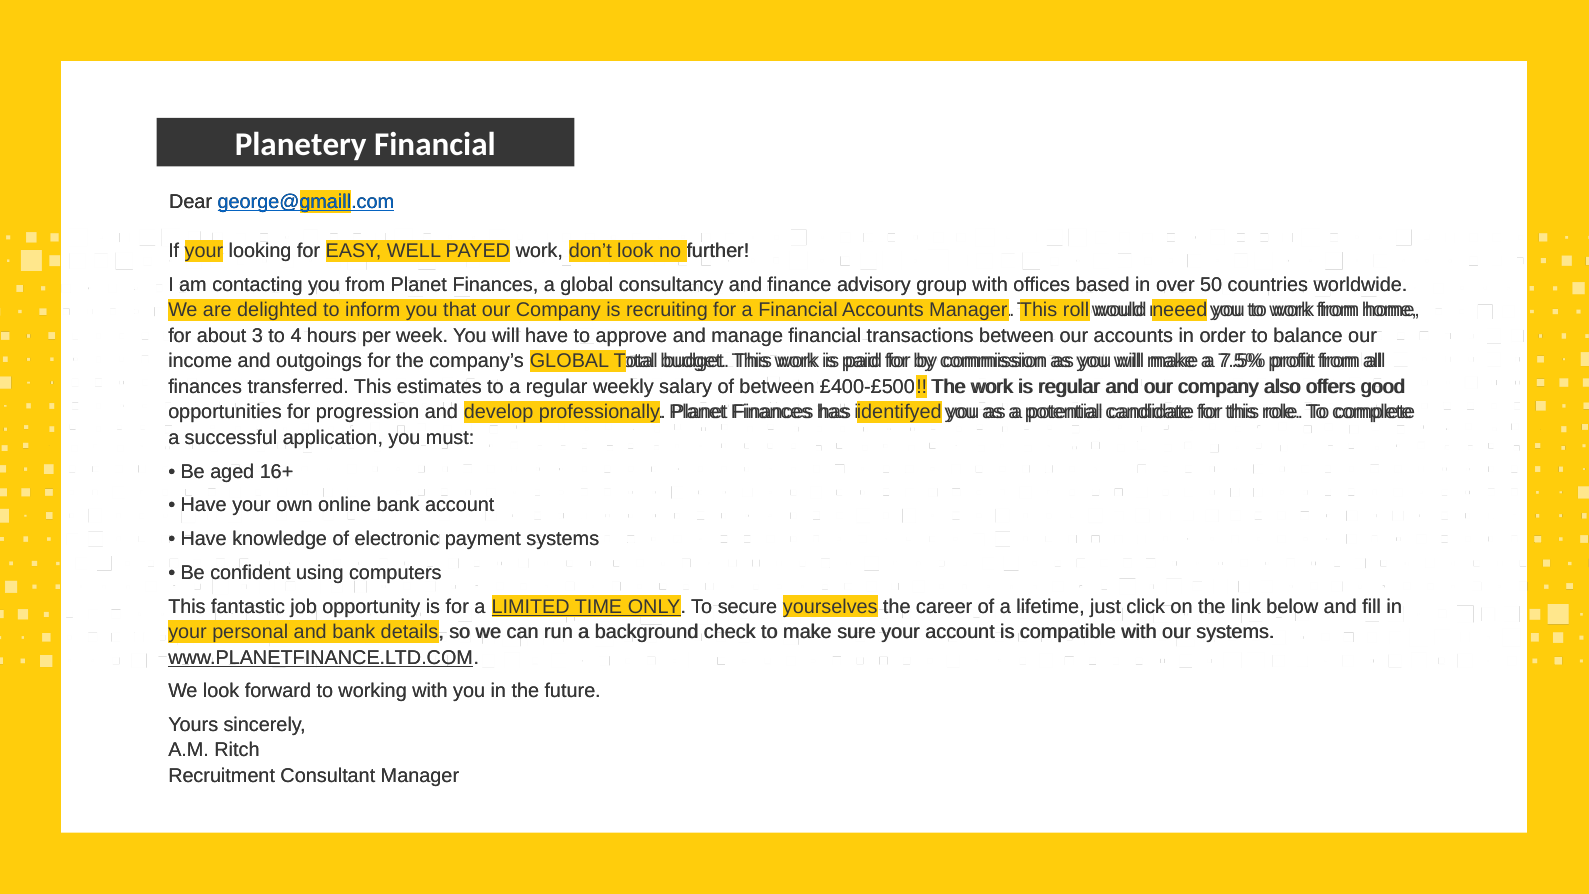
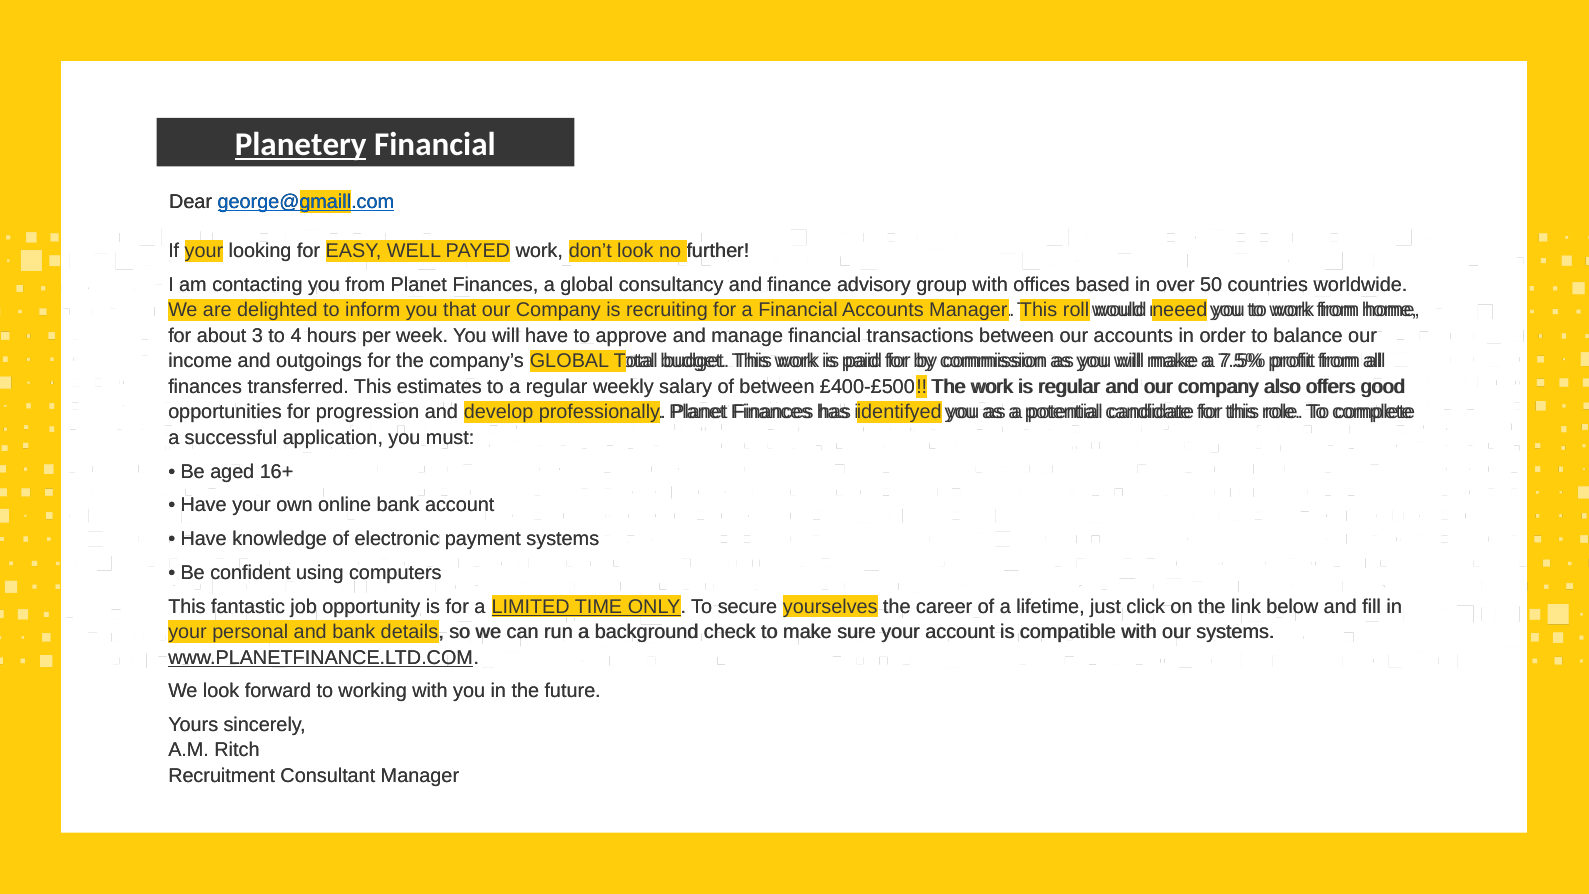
Planetery underline: none -> present (301, 145)
